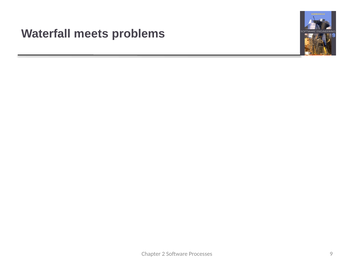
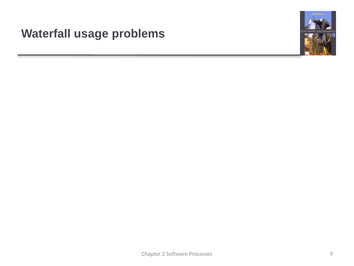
meets: meets -> usage (91, 34)
